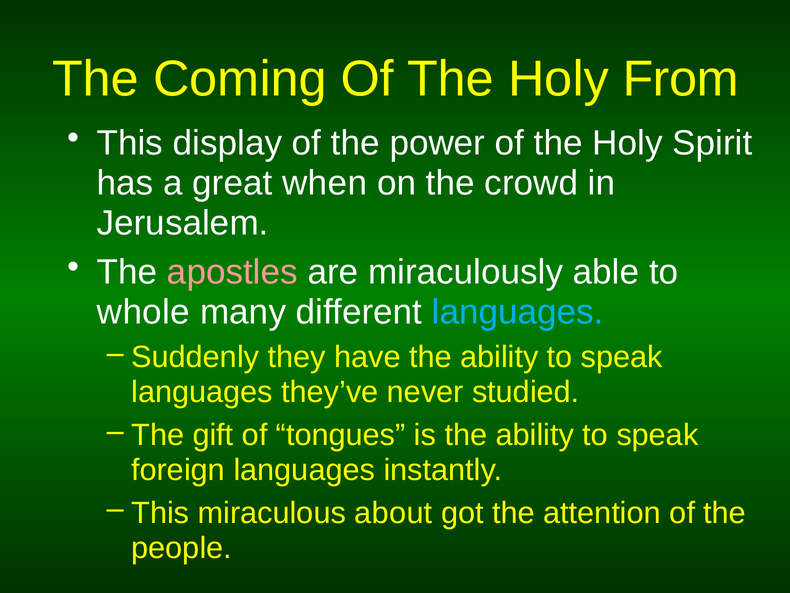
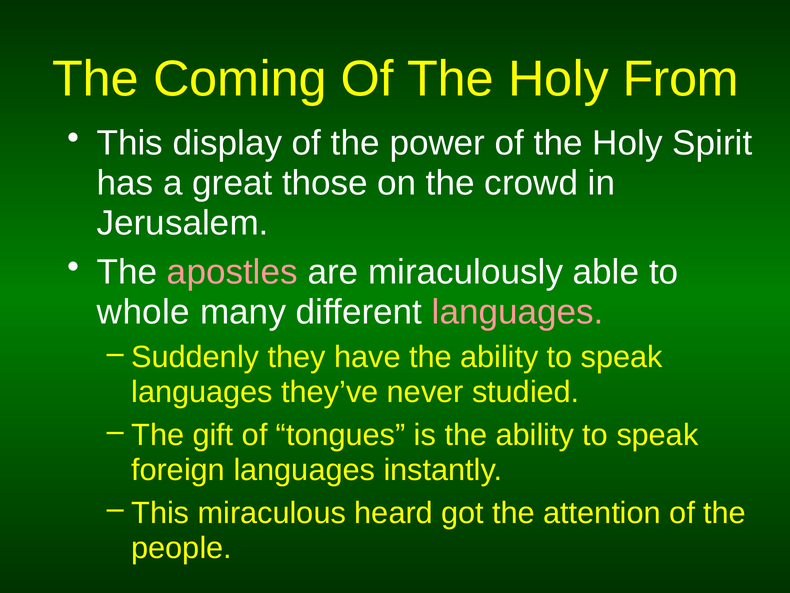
when: when -> those (325, 183)
languages colour: light blue -> pink (518, 312)
about: about -> heard (394, 513)
